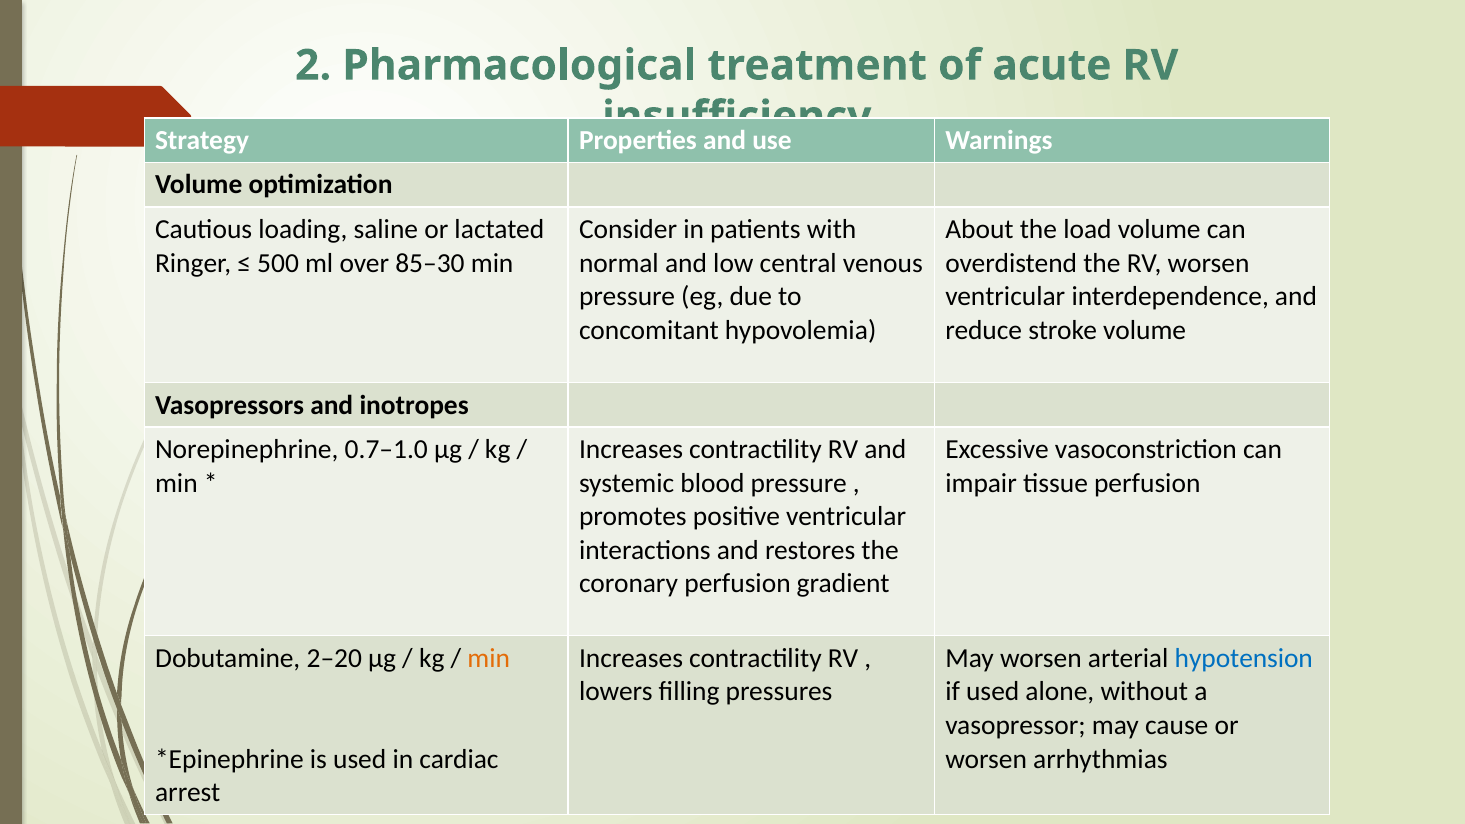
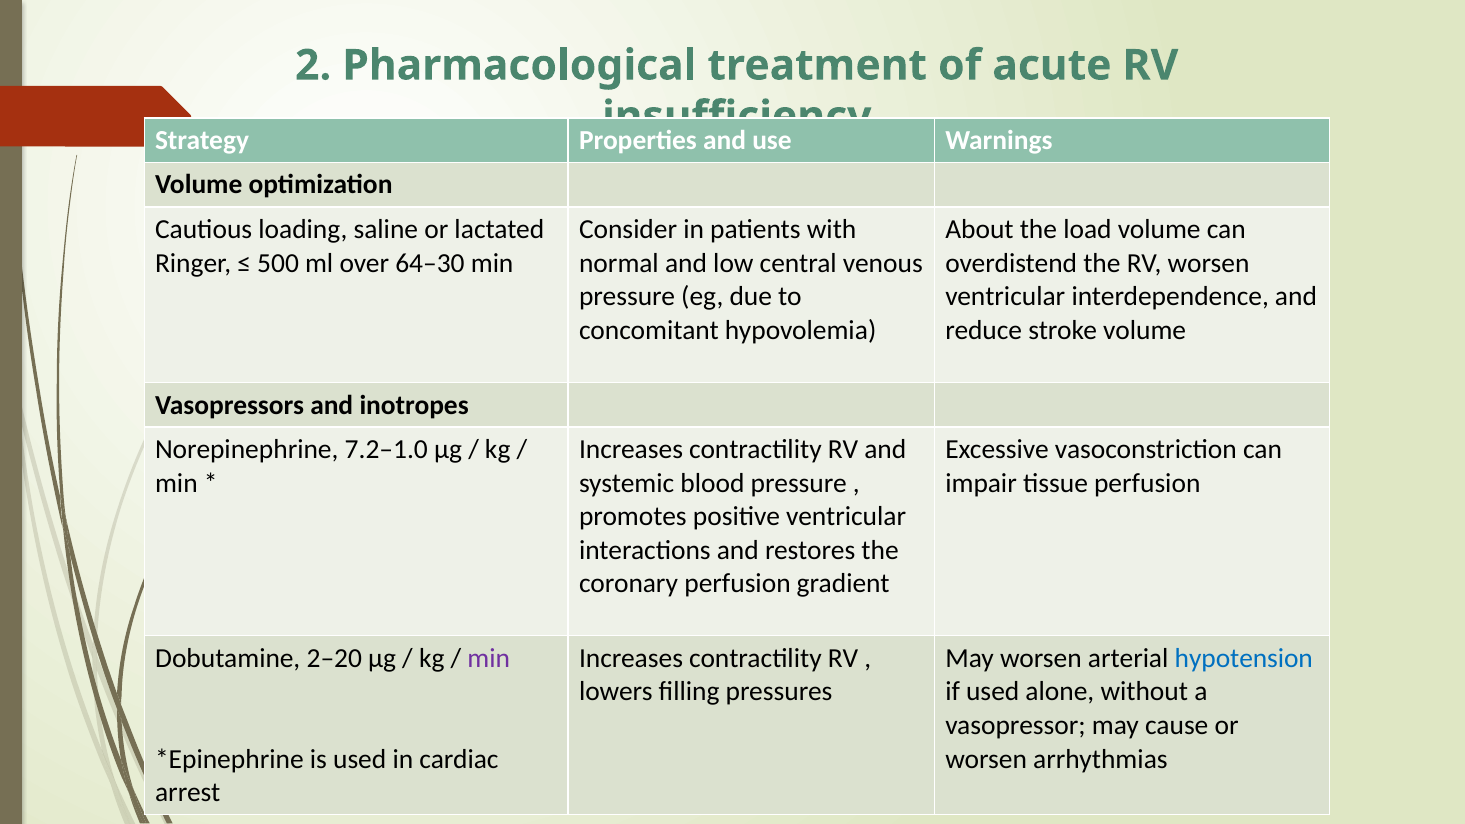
85–30: 85–30 -> 64–30 (430, 263)
0.7–1.0: 0.7–1.0 -> 7.2–1.0 (386, 450)
min colour: orange -> purple (489, 658)
